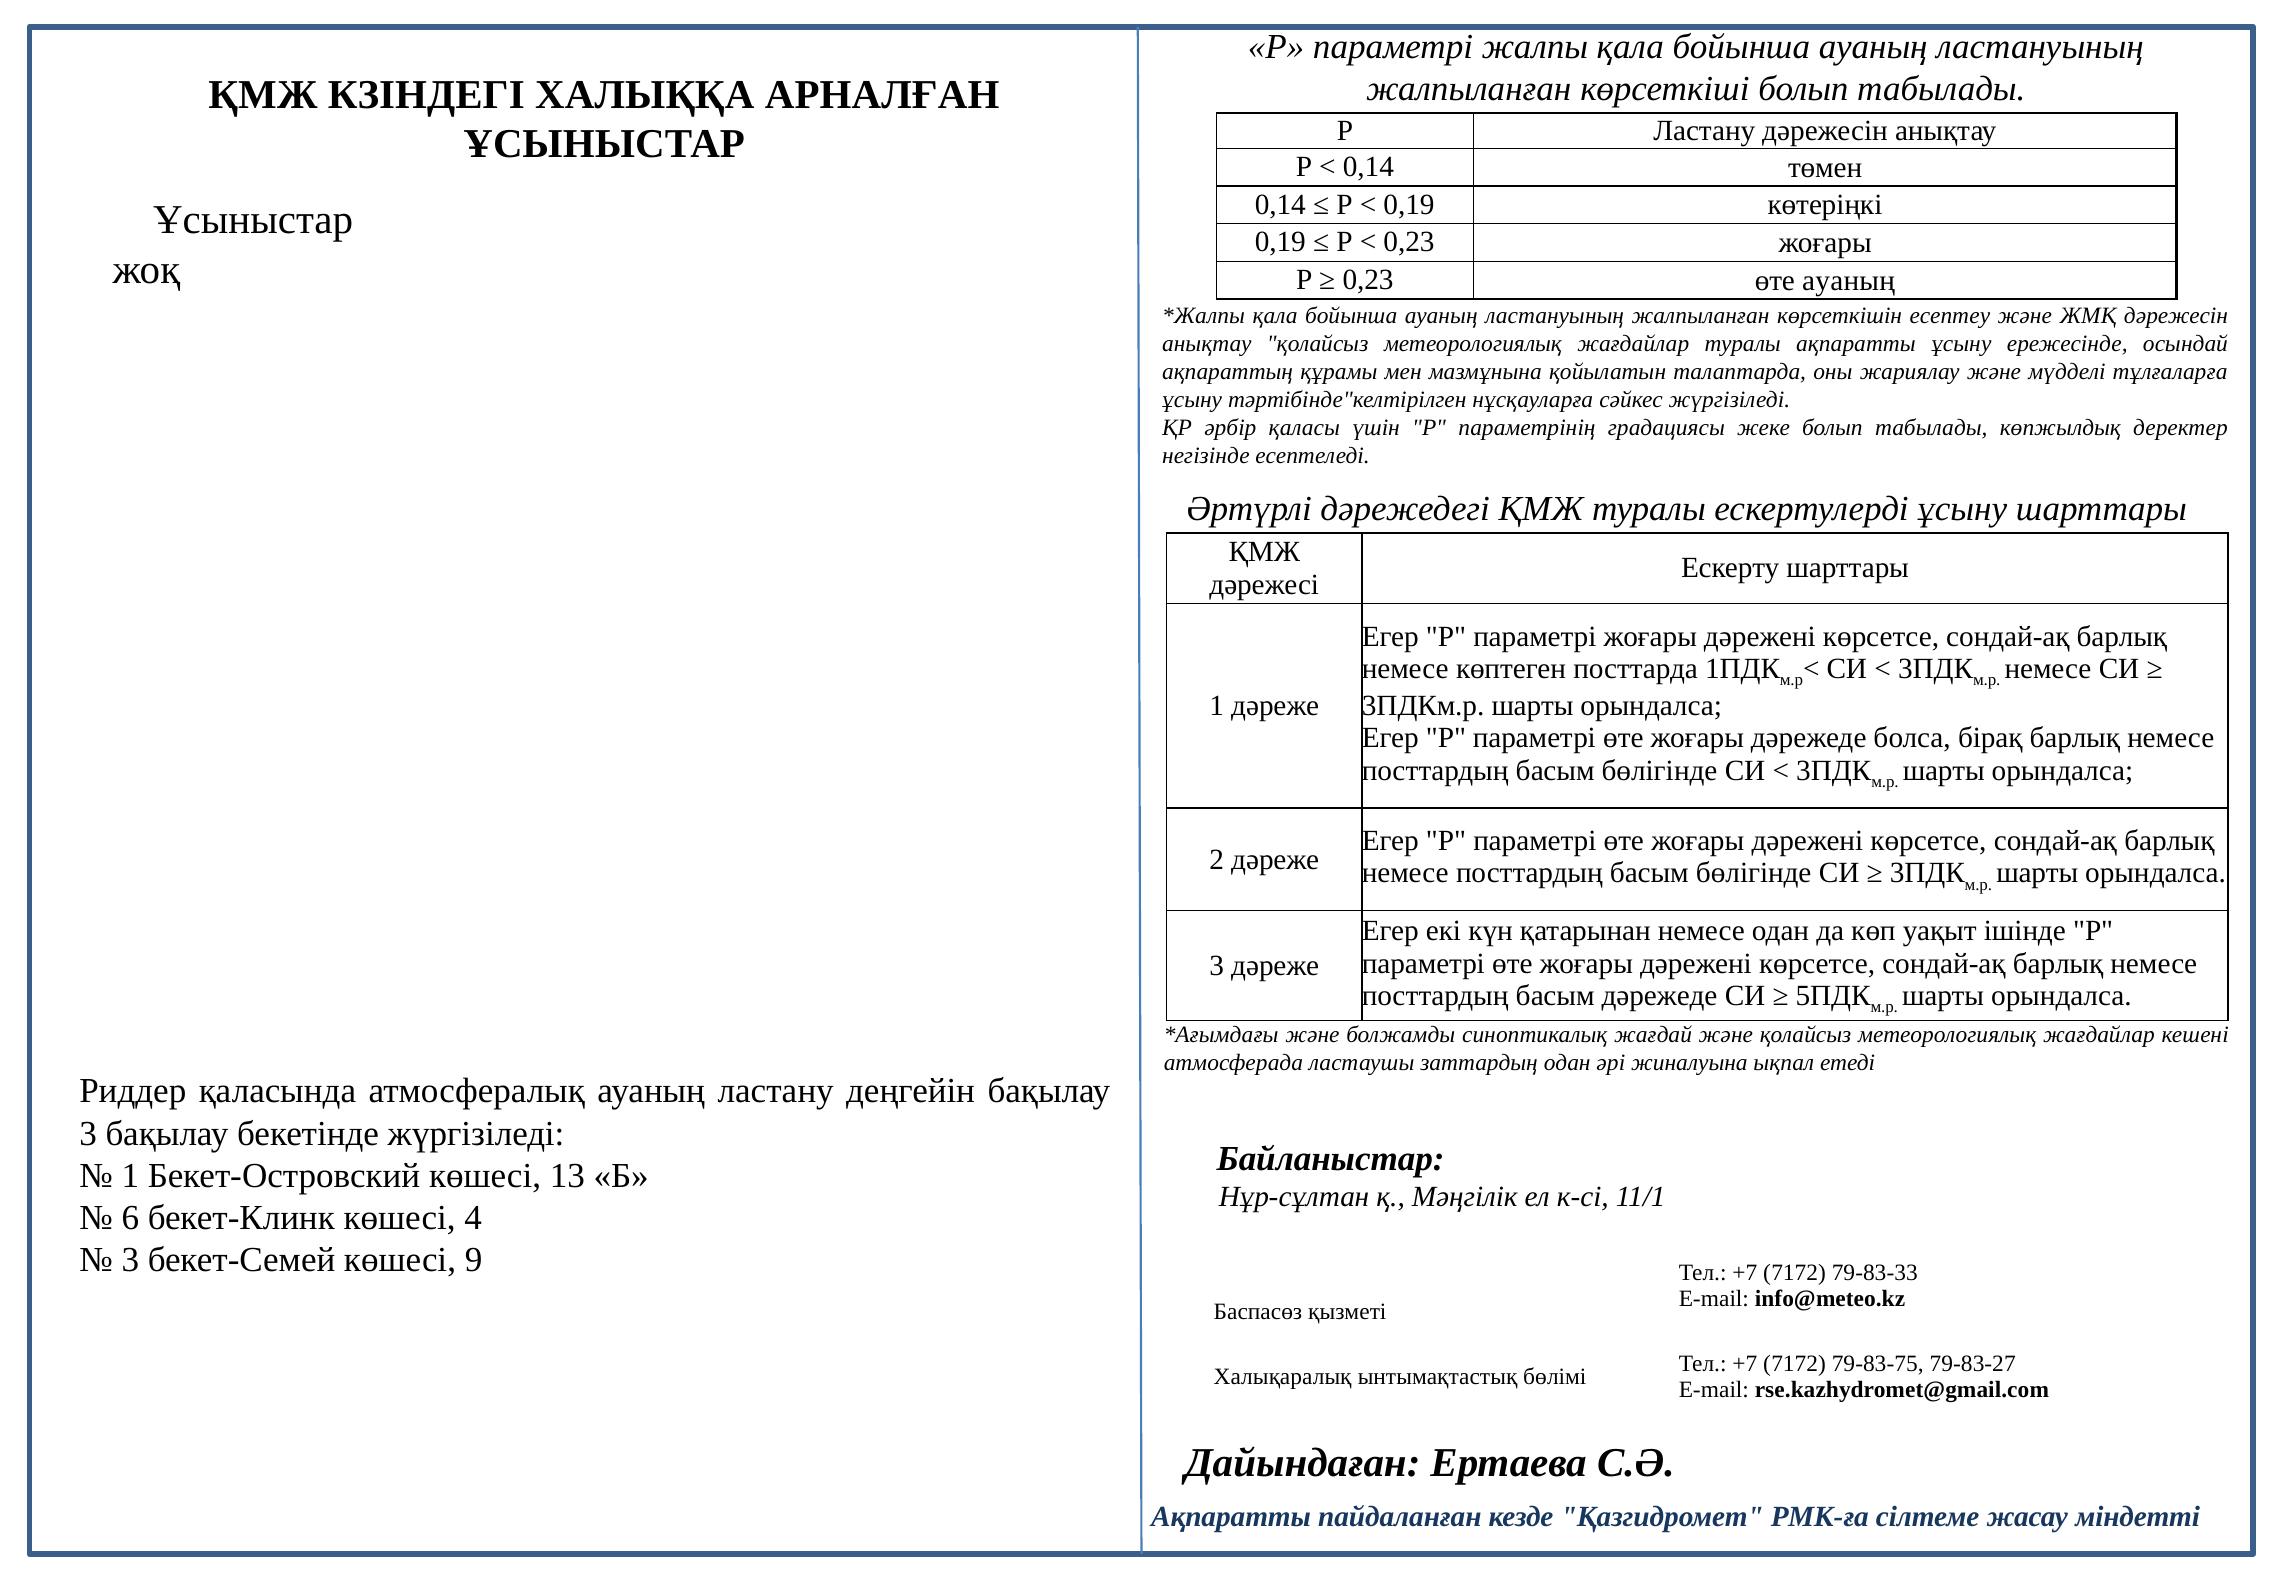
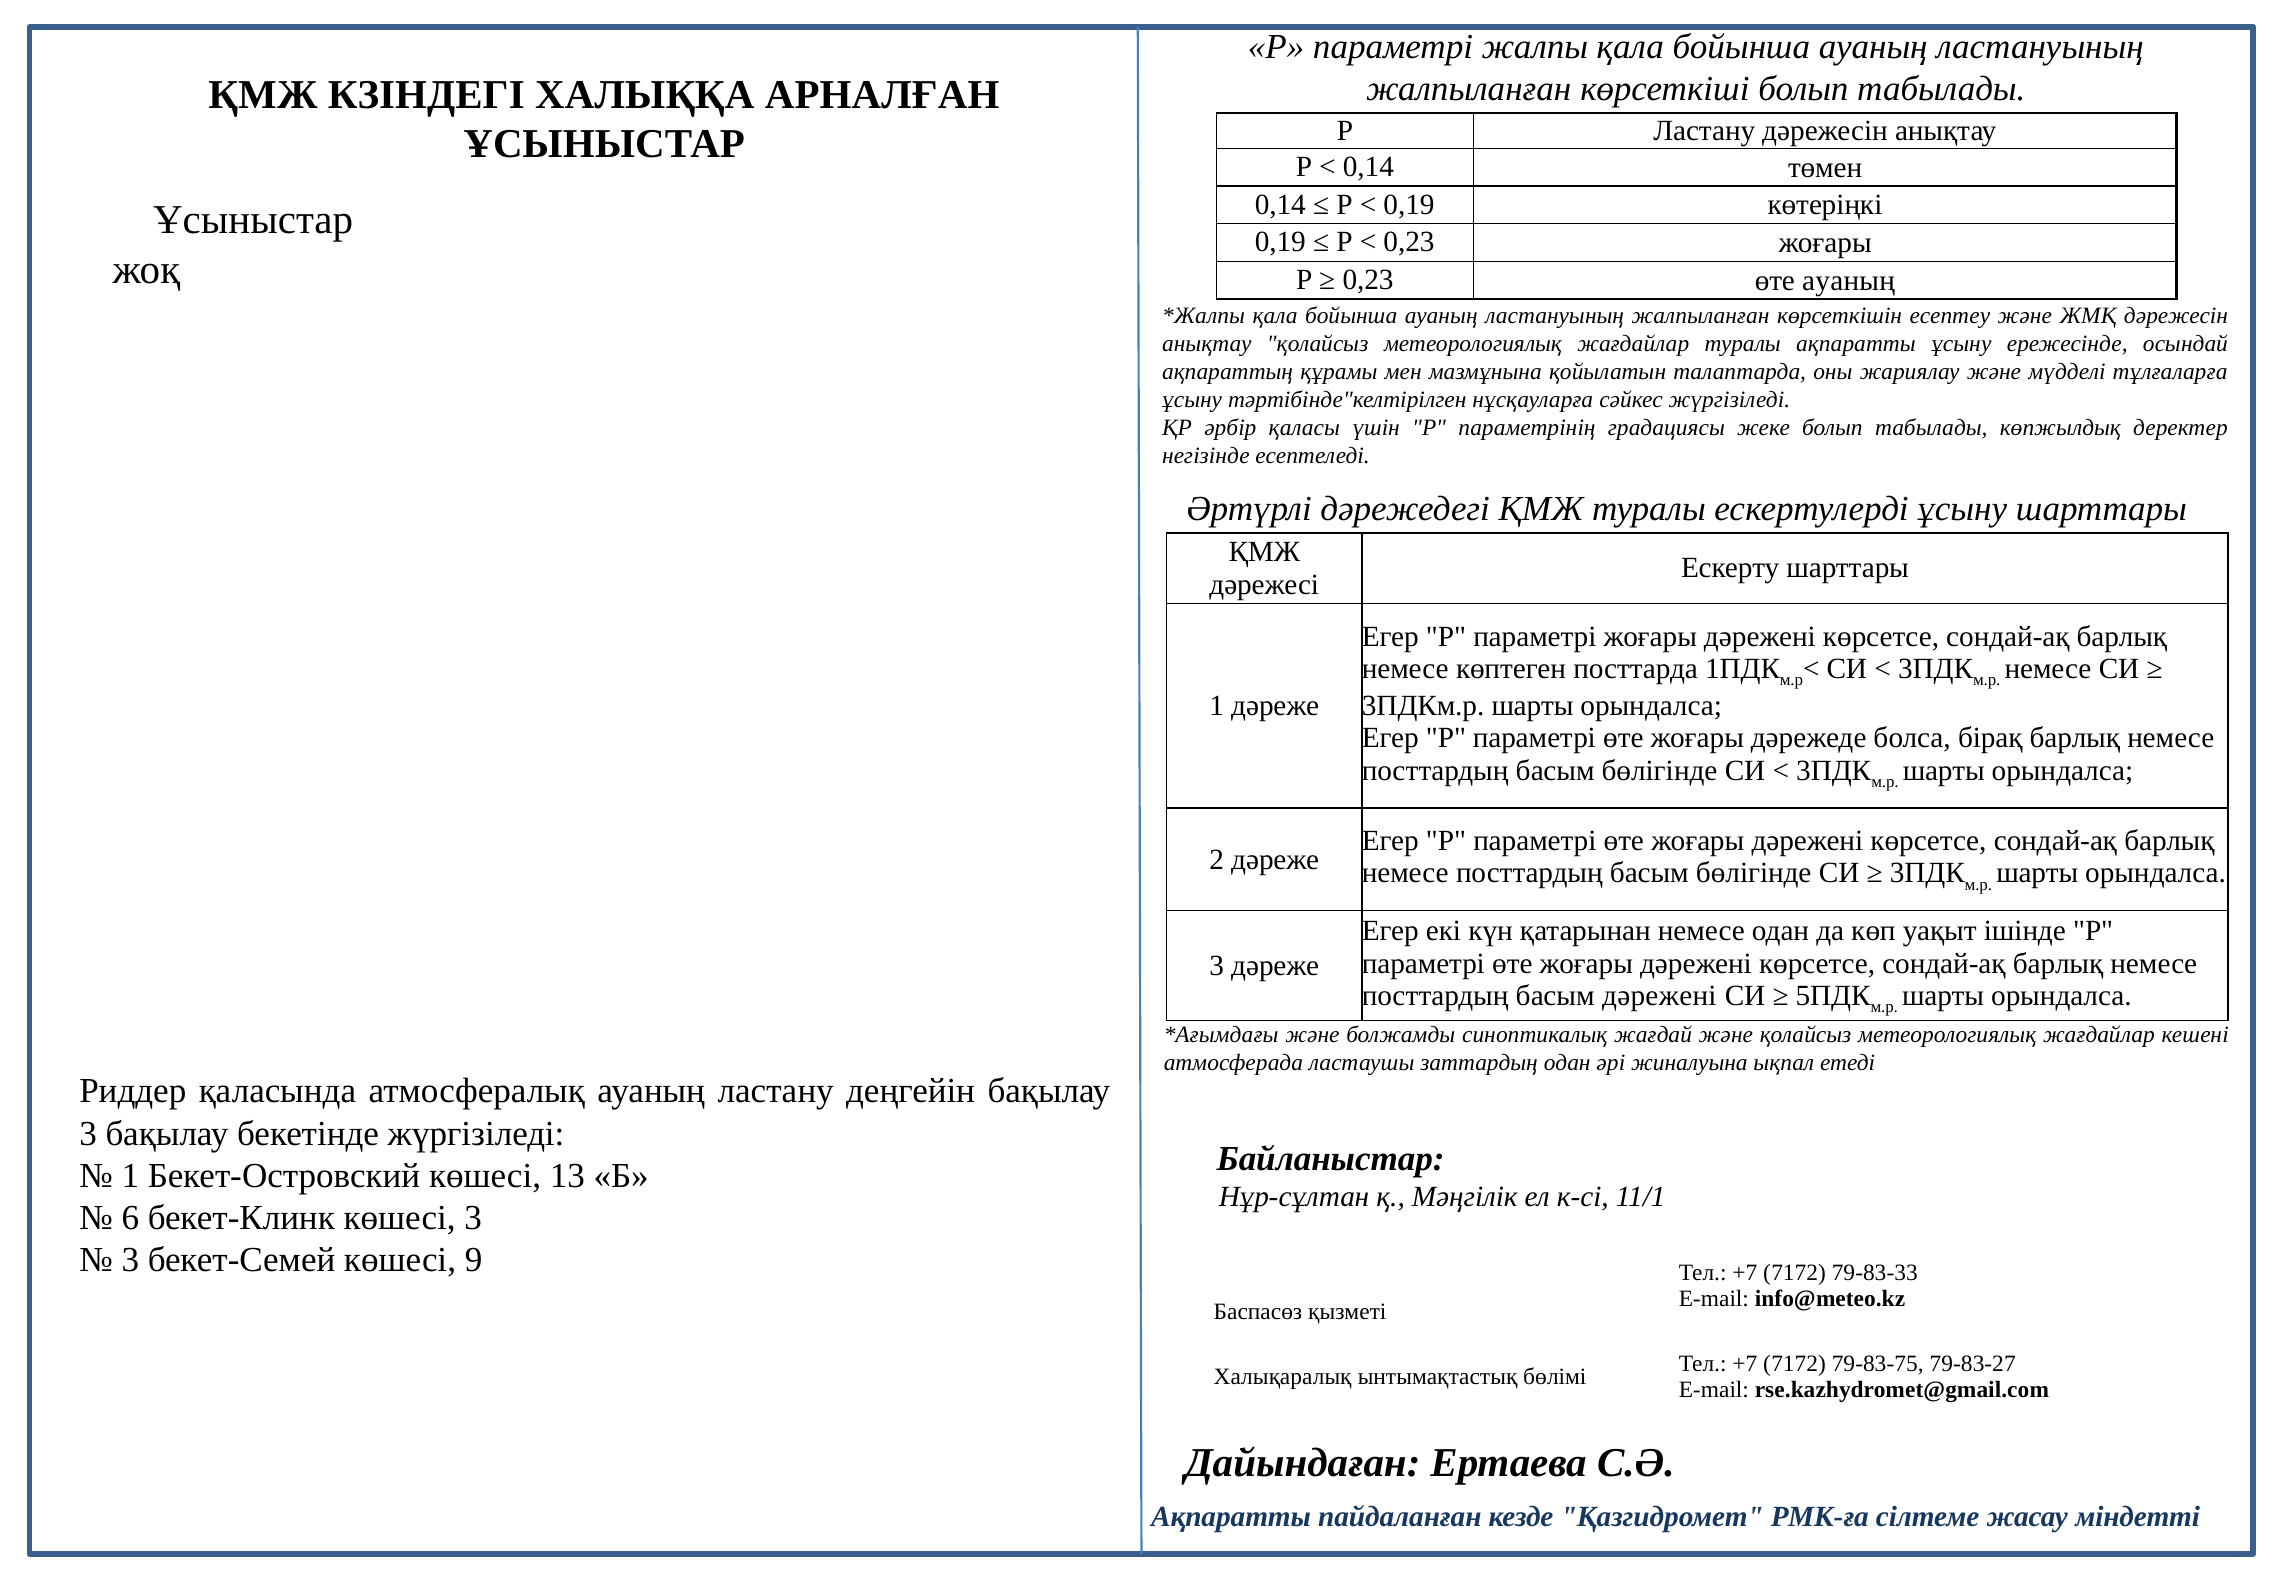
басым дәрежеде: дәрежеде -> дәрежені (1659, 995)
көшесі 4: 4 -> 3 (473, 1217)
